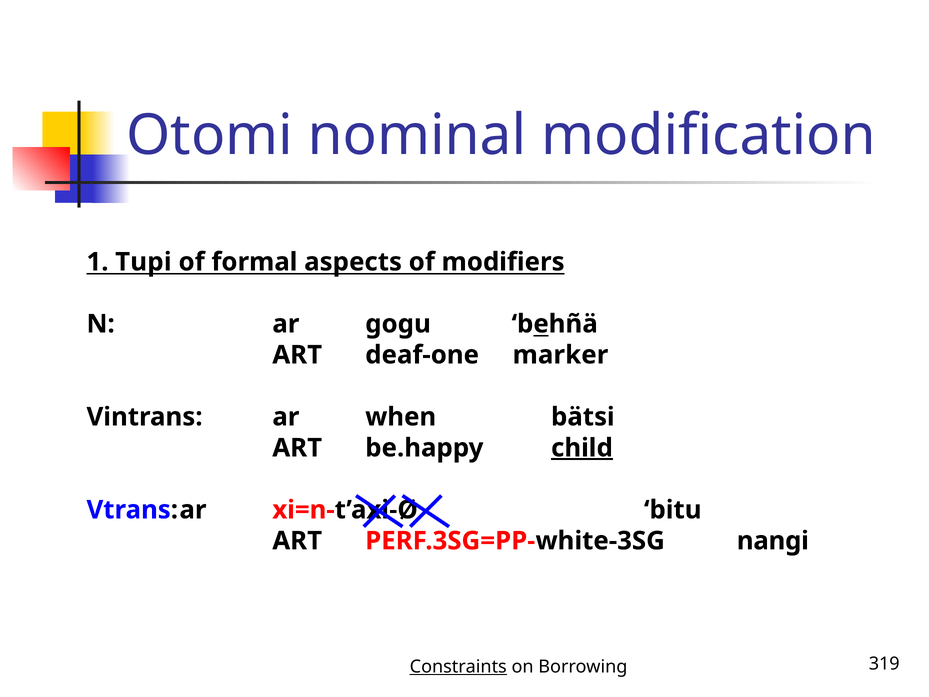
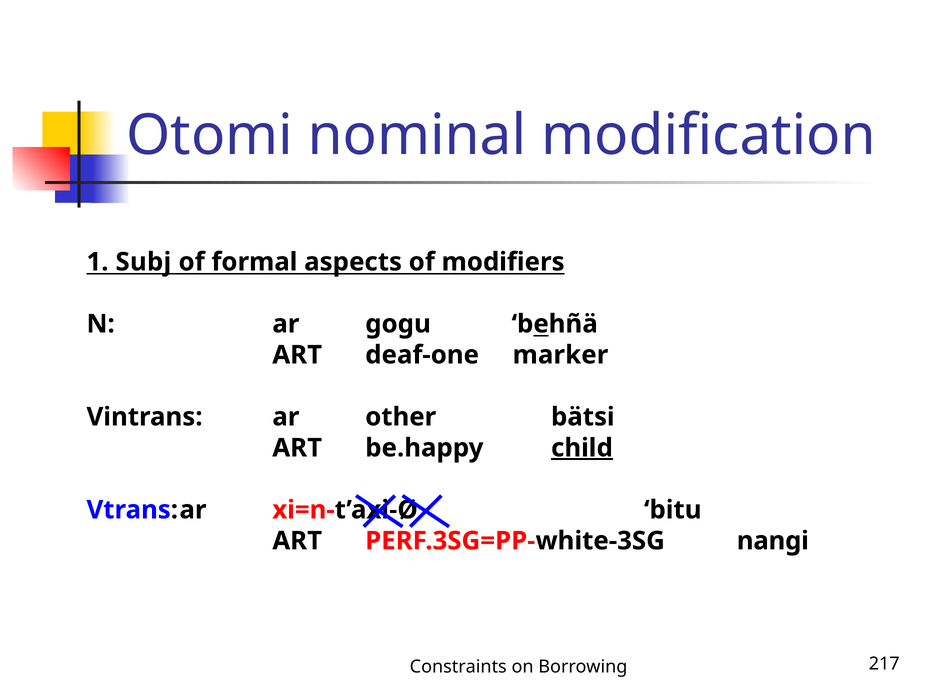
Tupi: Tupi -> Subj (143, 262)
when: when -> other (401, 417)
Constraints underline: present -> none (458, 667)
319: 319 -> 217 (884, 664)
